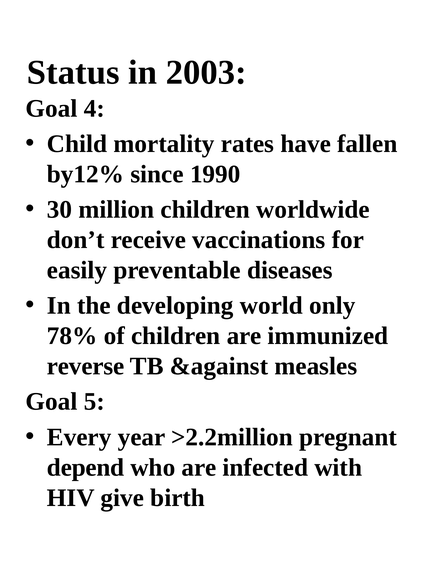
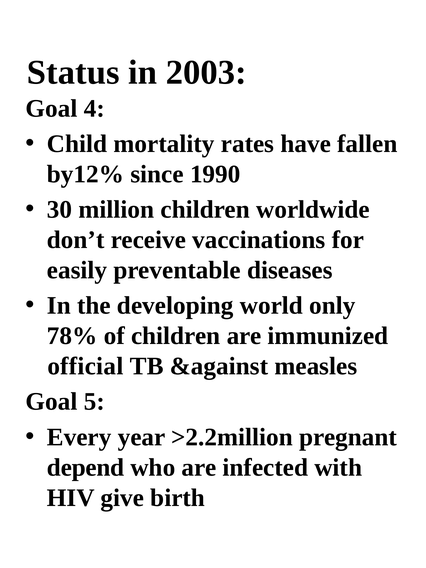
reverse: reverse -> official (85, 366)
